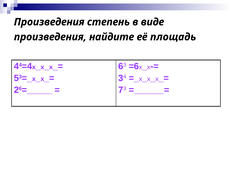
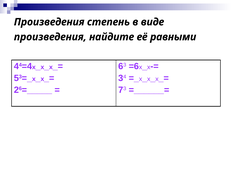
площадь: площадь -> равными (173, 37)
